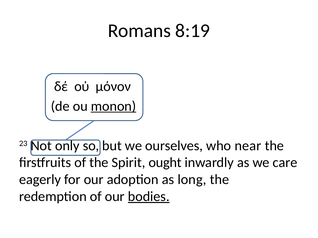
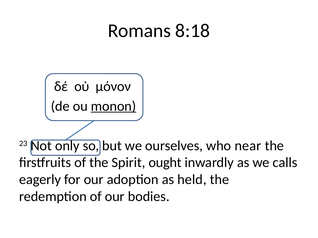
8:19: 8:19 -> 8:18 (193, 31)
care: care -> calls (285, 163)
long: long -> held (192, 180)
bodies underline: present -> none (149, 197)
